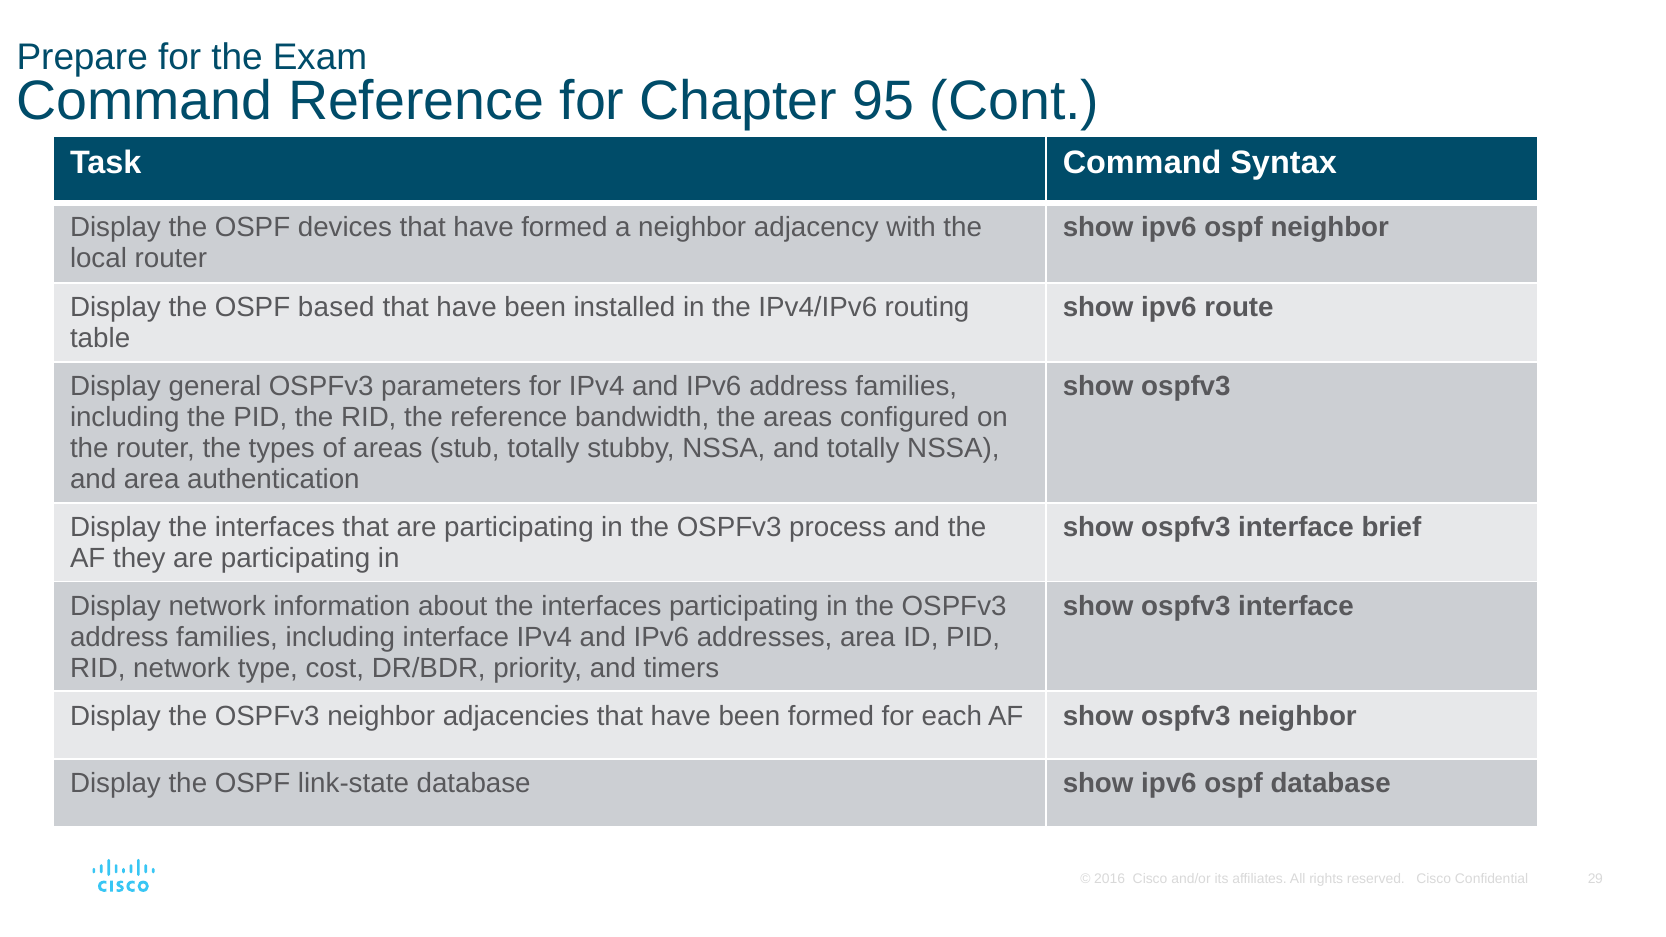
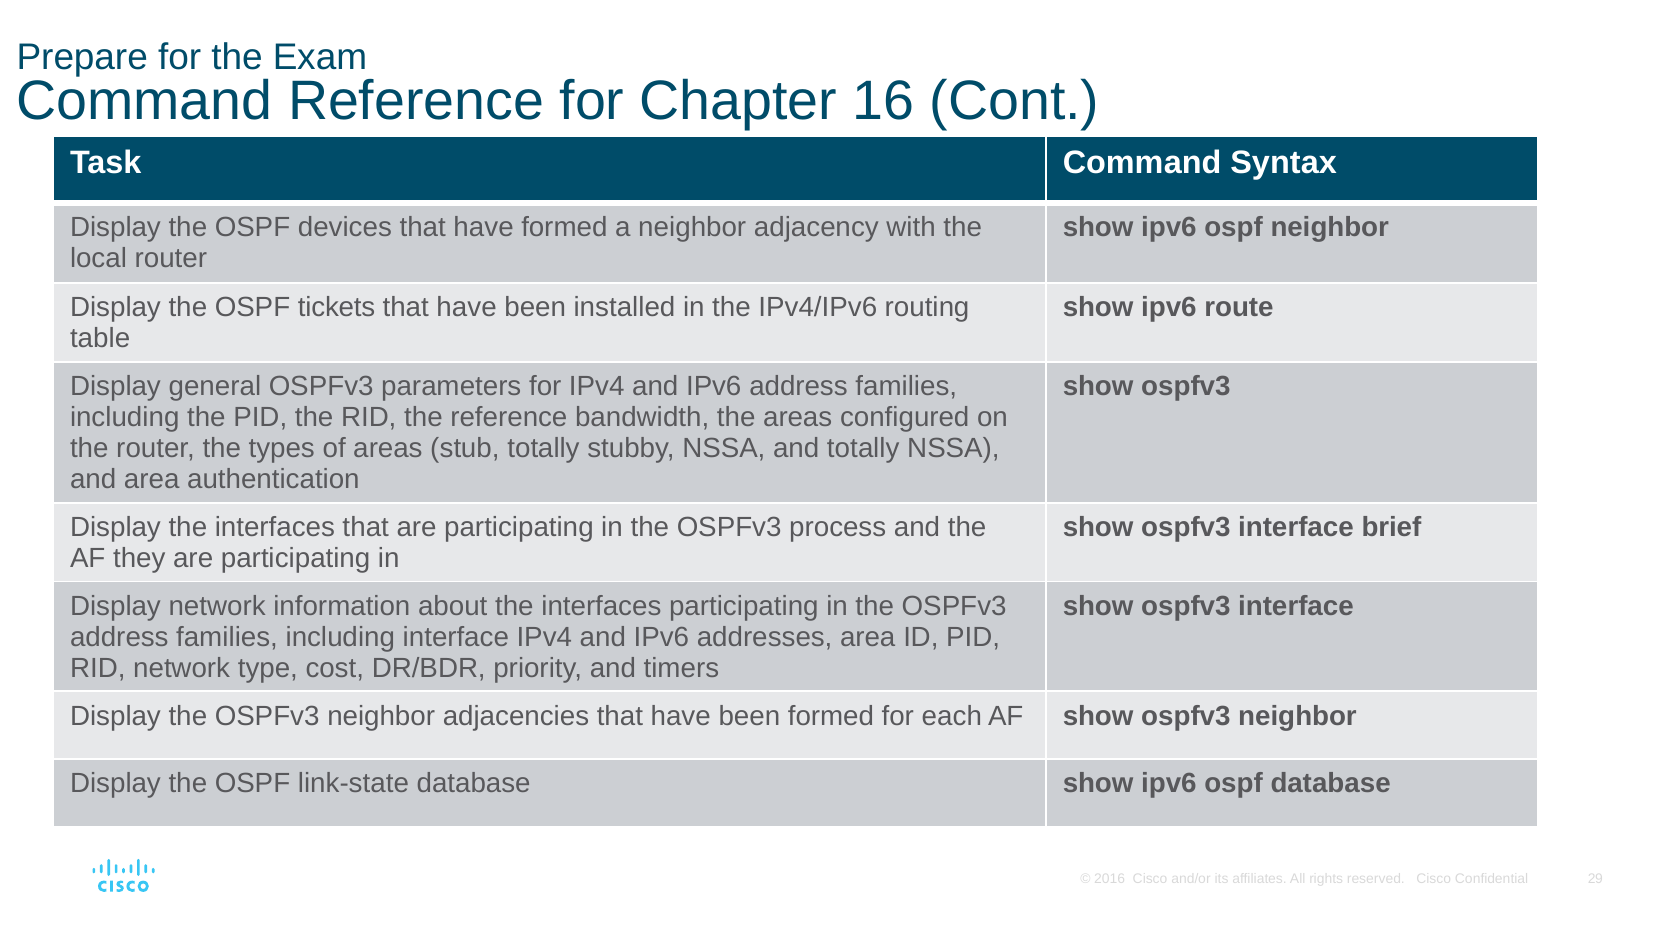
95: 95 -> 16 (884, 101)
based: based -> tickets (337, 307)
